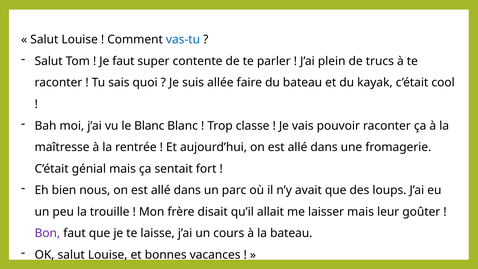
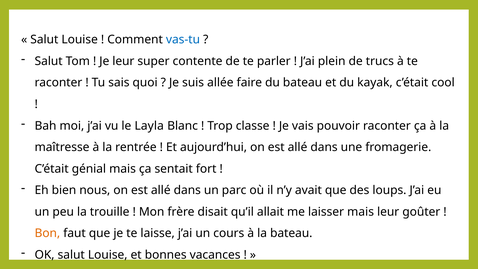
Je faut: faut -> leur (123, 61)
le Blanc: Blanc -> Layla (149, 126)
Bon colour: purple -> orange (47, 233)
